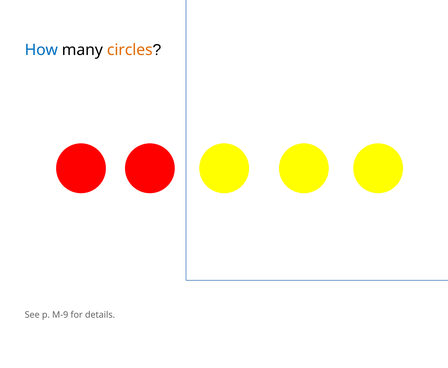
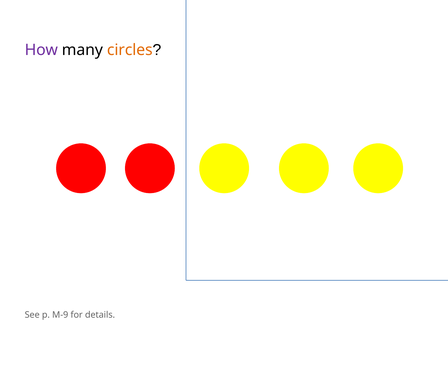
How colour: blue -> purple (41, 50)
